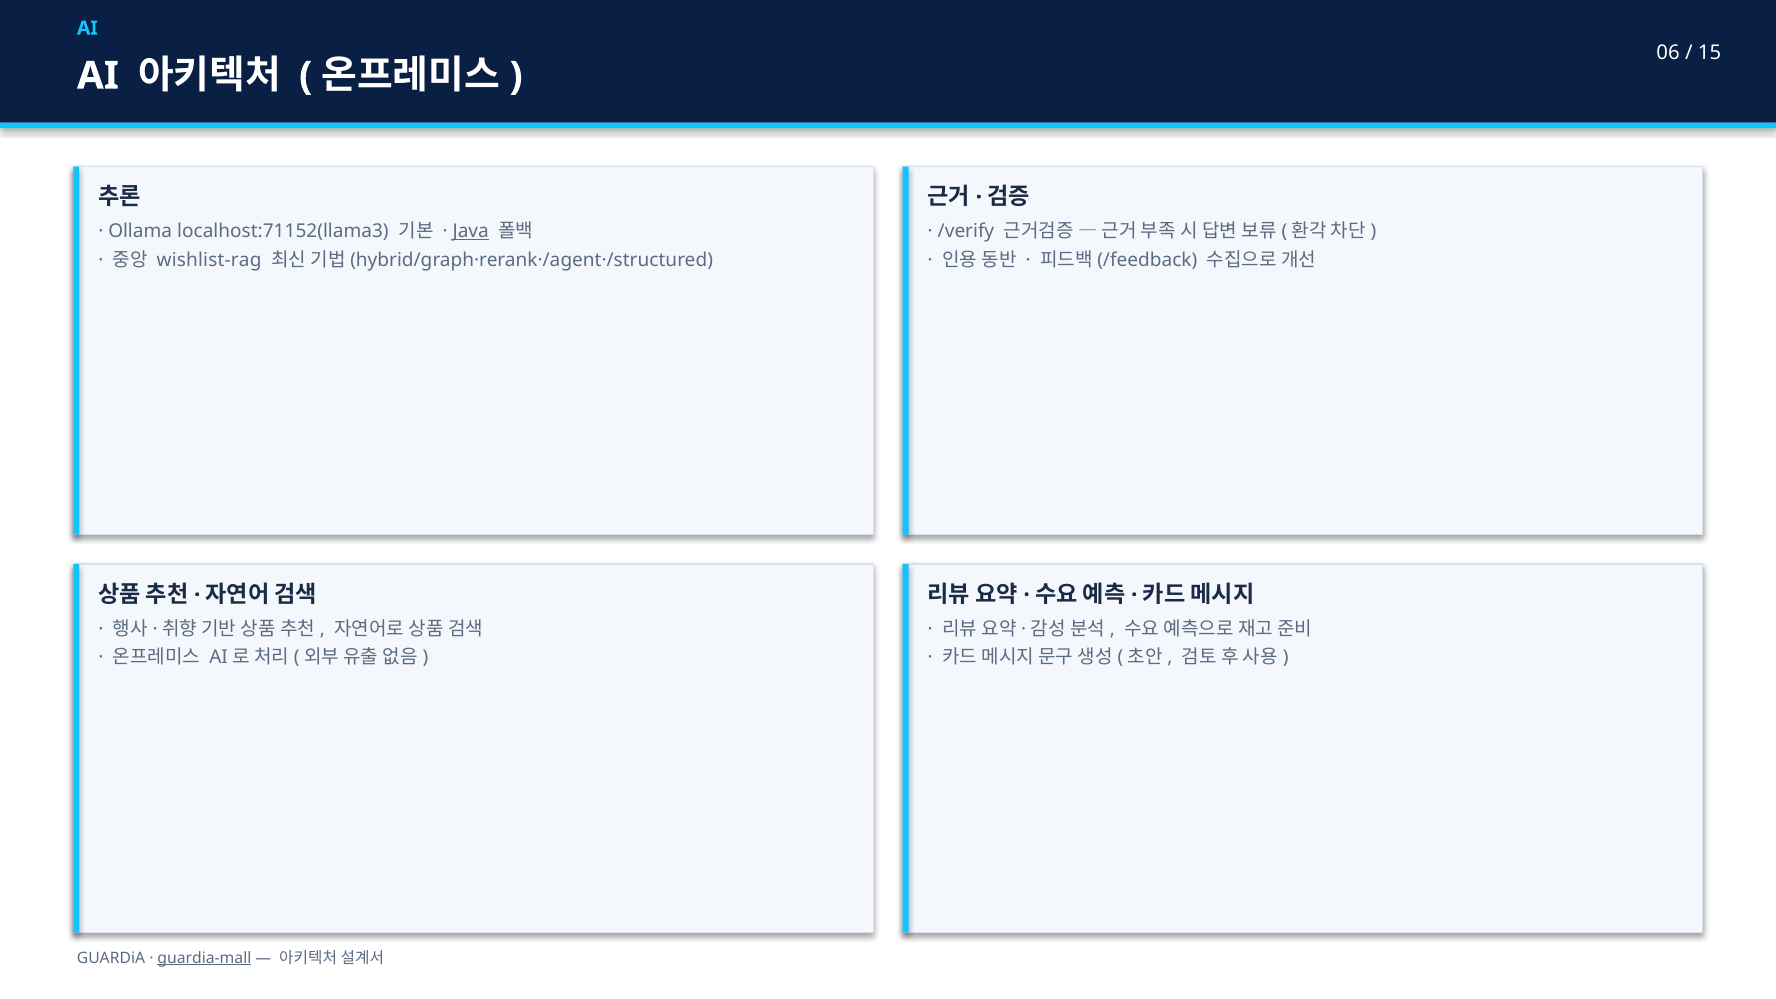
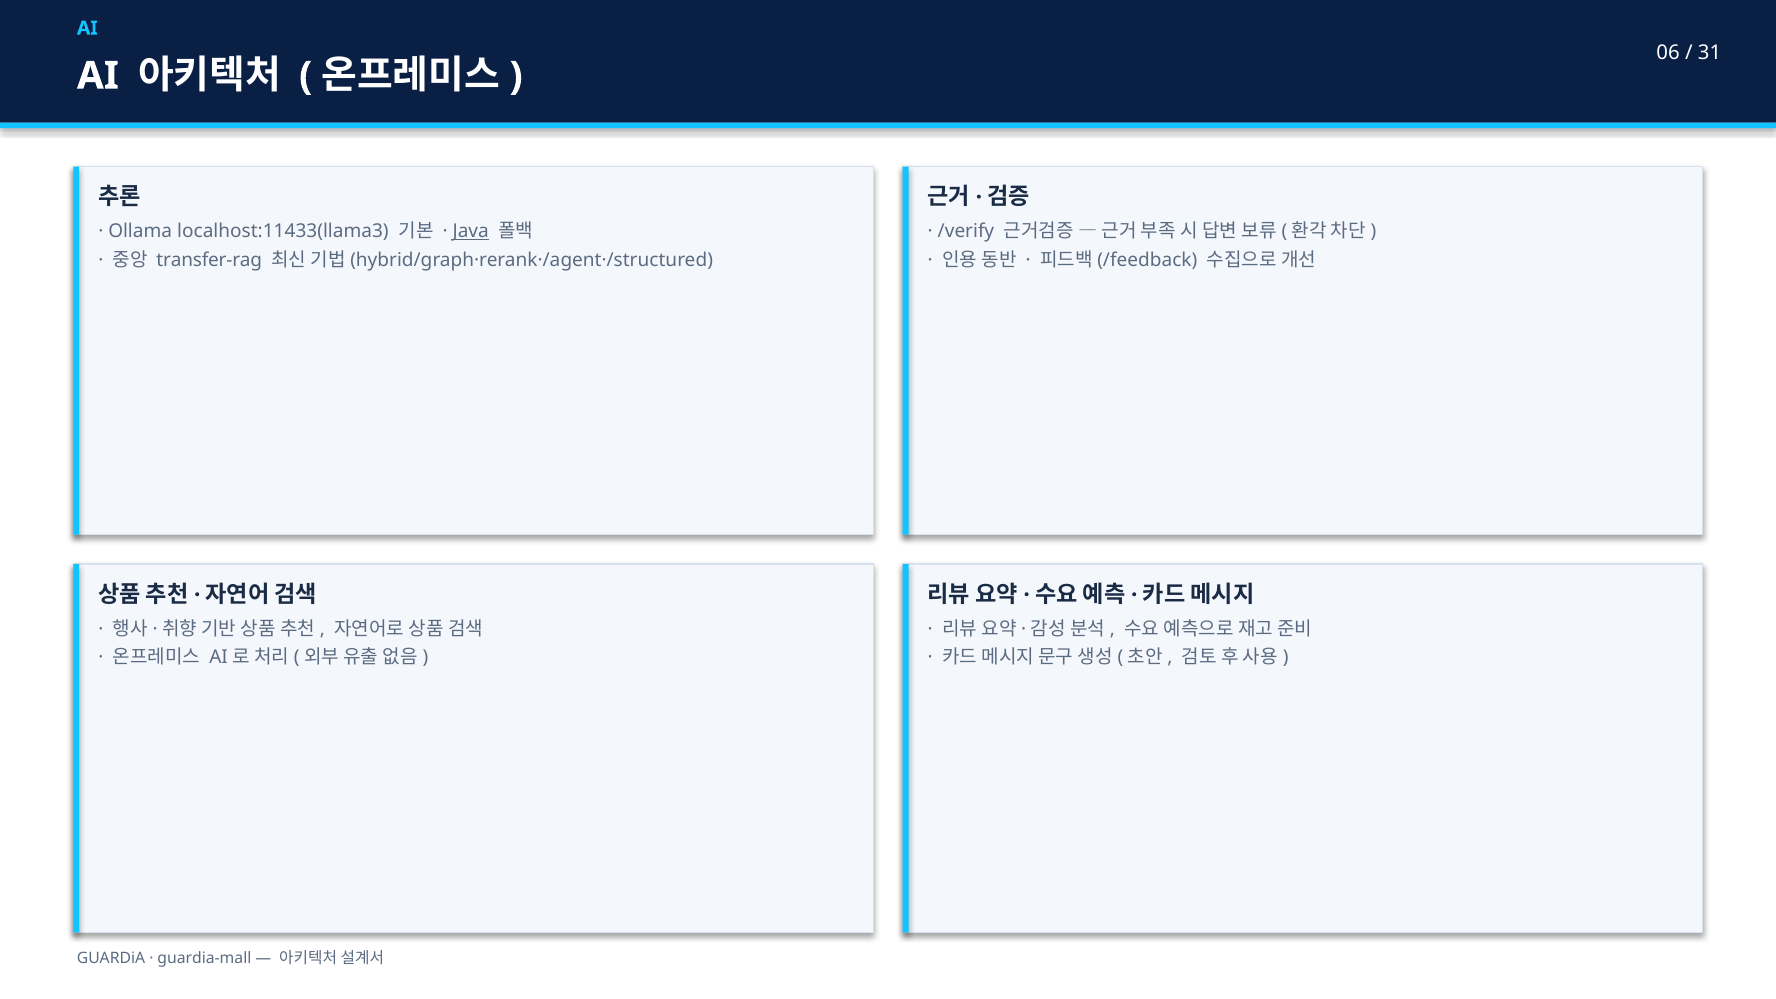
15: 15 -> 31 (1710, 53)
localhost:71152(llama3: localhost:71152(llama3 -> localhost:11433(llama3 (283, 231)
wishlist-rag: wishlist-rag -> transfer-rag (209, 260)
guardia-mall underline: present -> none (204, 958)
